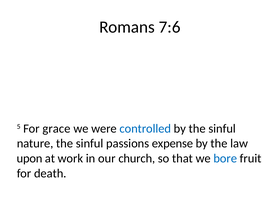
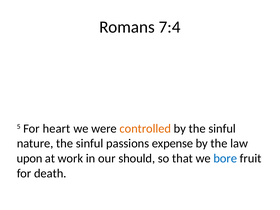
7:6: 7:6 -> 7:4 (170, 27)
grace: grace -> heart (57, 129)
controlled colour: blue -> orange (145, 129)
church: church -> should (137, 158)
